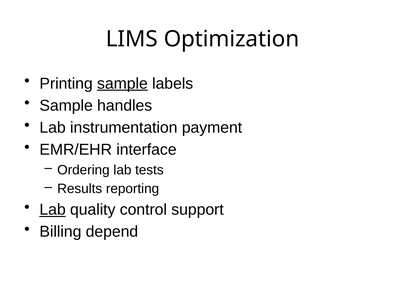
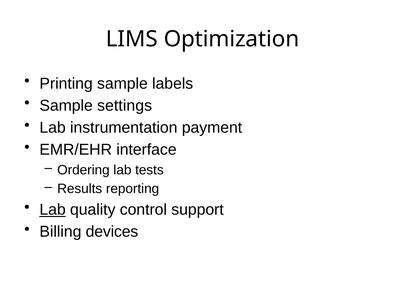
sample underline: present -> none (122, 83)
handles: handles -> settings (125, 106)
depend: depend -> devices (112, 232)
